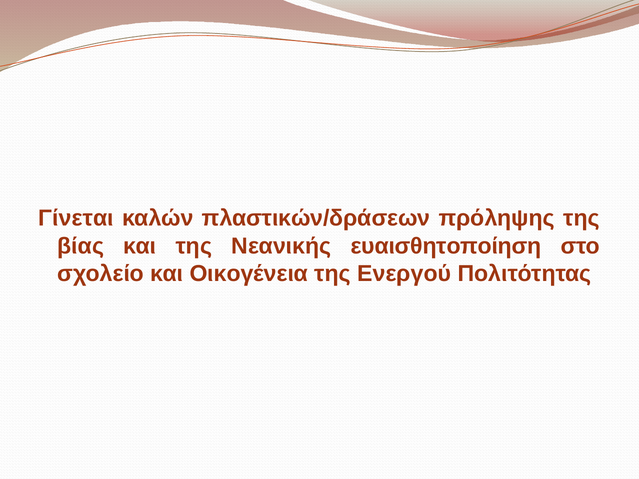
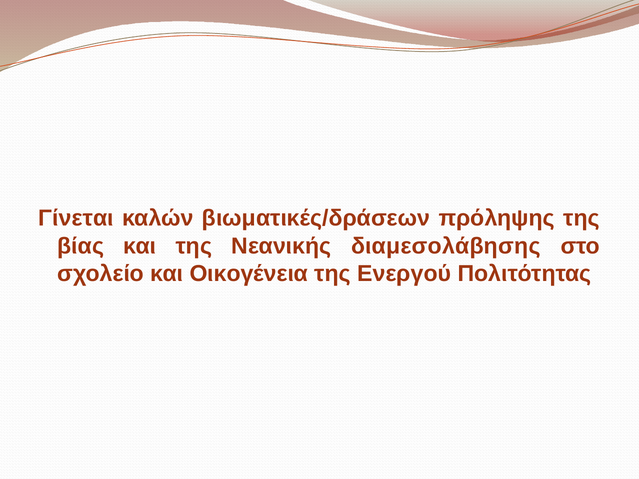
πλαστικών/δράσεων: πλαστικών/δράσεων -> βιωματικές/δράσεων (316, 218)
ευαισθητοποίηση: ευαισθητοποίηση -> διαμεσολάβησης (446, 246)
